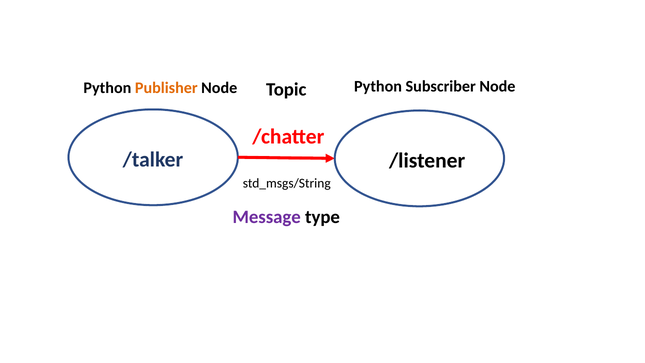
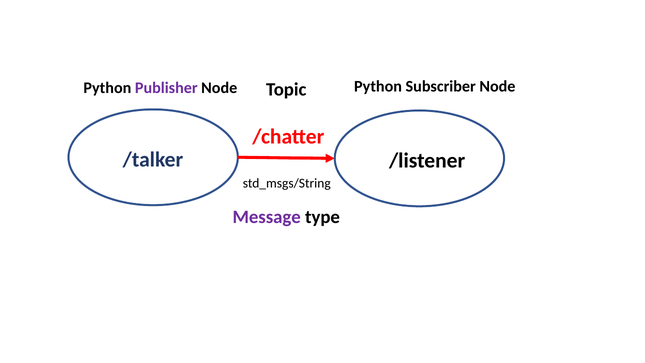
Publisher colour: orange -> purple (166, 88)
